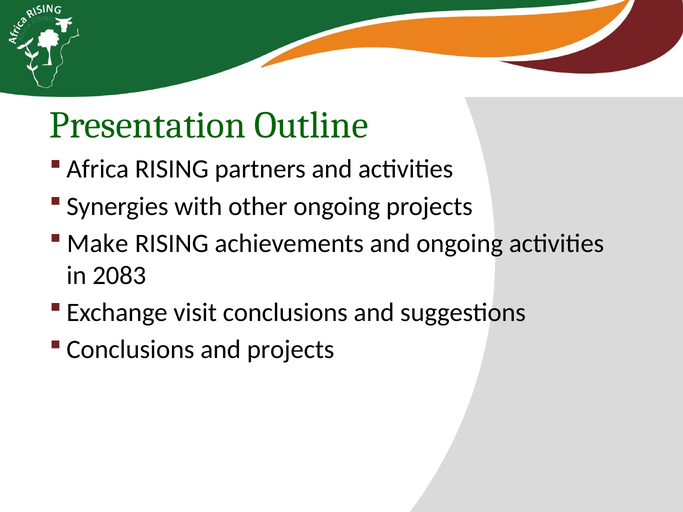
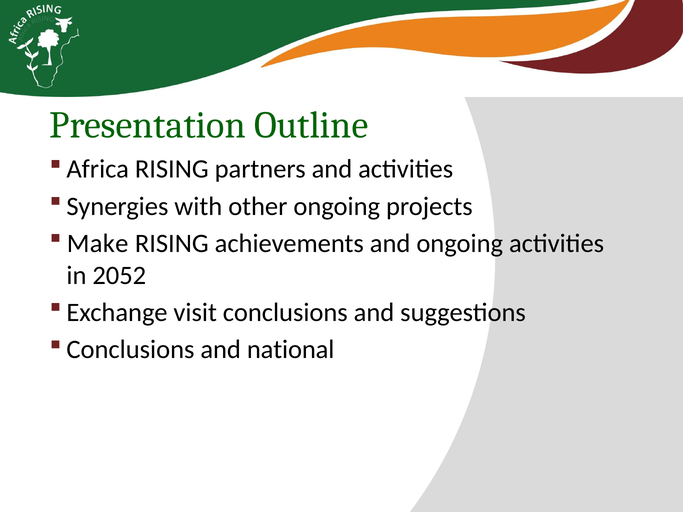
2083: 2083 -> 2052 (119, 275)
and projects: projects -> national (291, 350)
